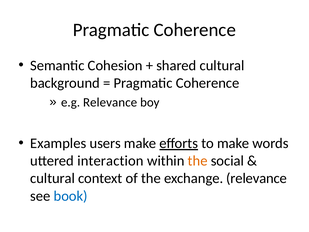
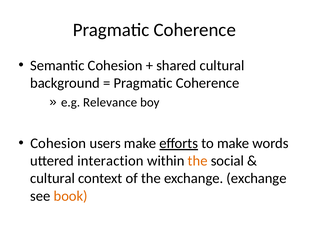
Examples: Examples -> Cohesion (58, 143)
exchange relevance: relevance -> exchange (257, 178)
book colour: blue -> orange (71, 196)
